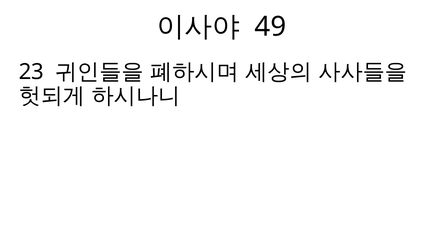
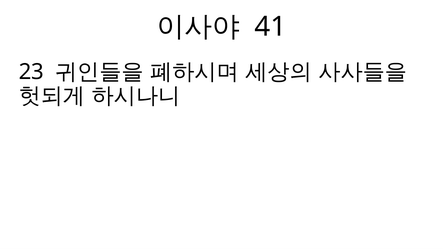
49: 49 -> 41 (270, 27)
